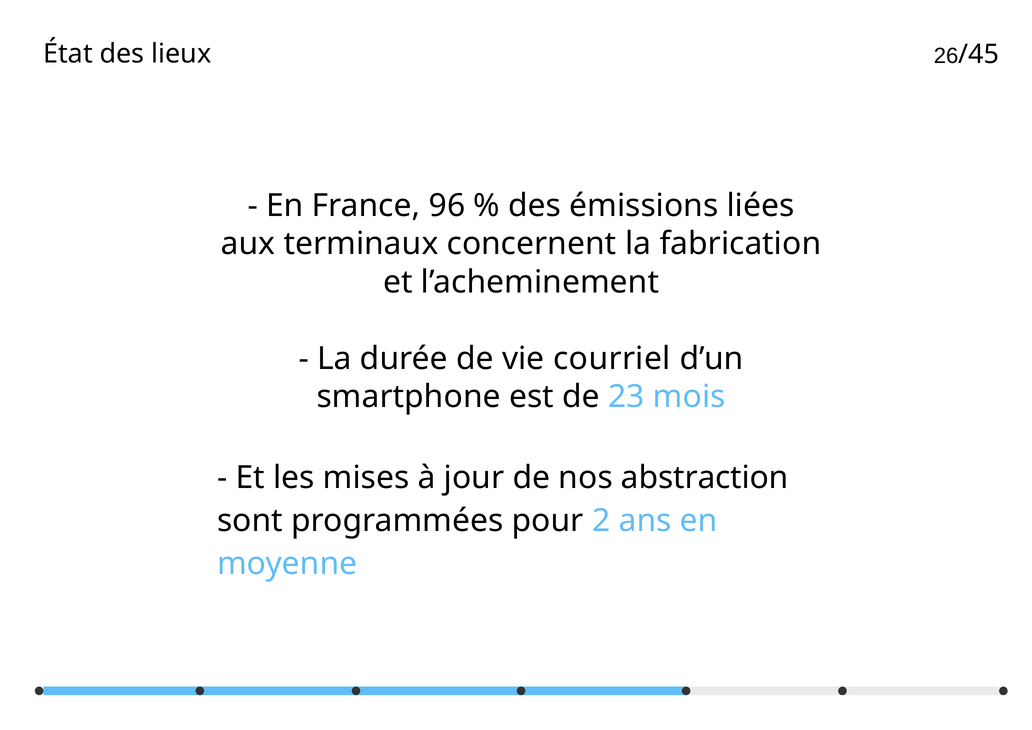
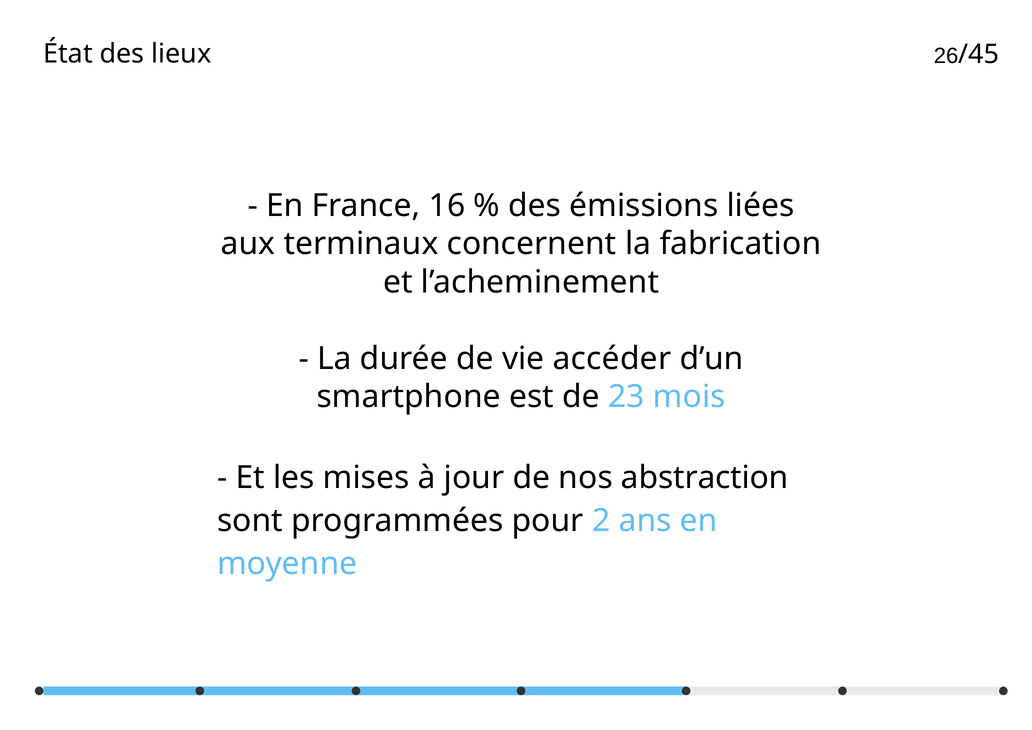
96: 96 -> 16 (447, 206)
courriel: courriel -> accéder (612, 358)
